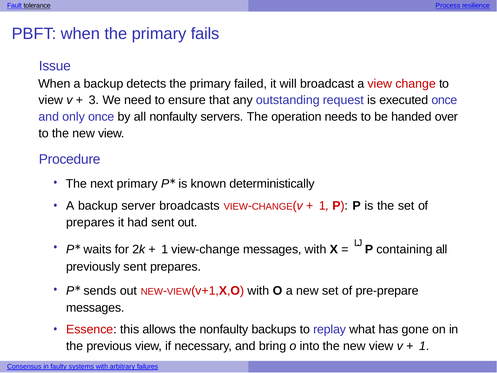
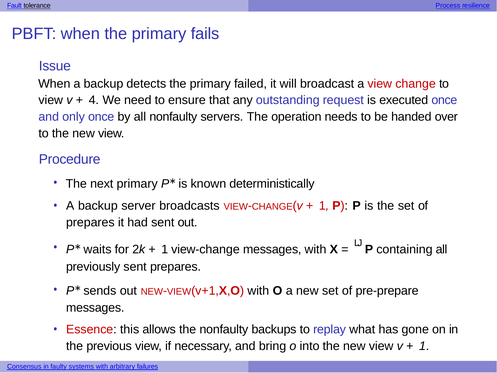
3: 3 -> 4 (94, 100)
